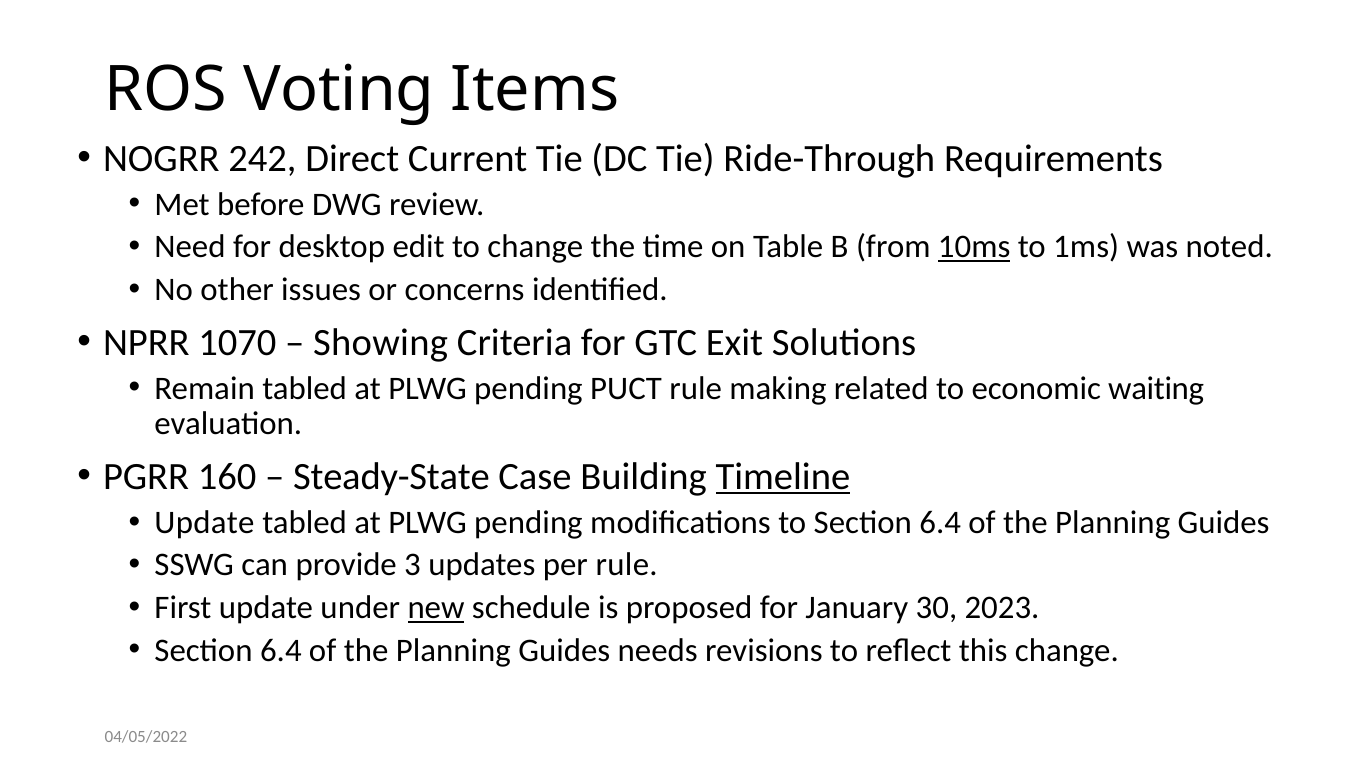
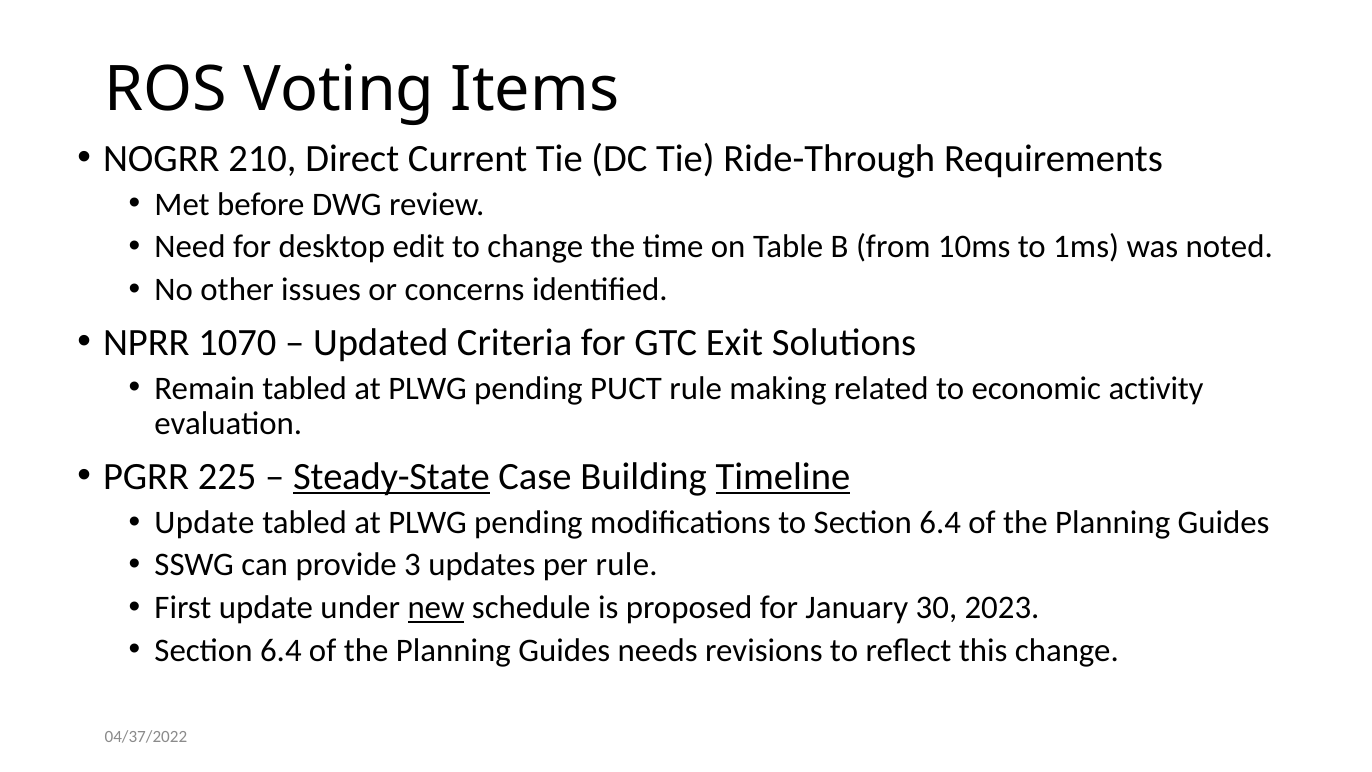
242: 242 -> 210 (262, 158)
10ms underline: present -> none (974, 247)
Showing: Showing -> Updated (381, 342)
waiting: waiting -> activity (1156, 388)
160: 160 -> 225 (227, 476)
Steady-State underline: none -> present (391, 476)
04/05/2022: 04/05/2022 -> 04/37/2022 (146, 737)
